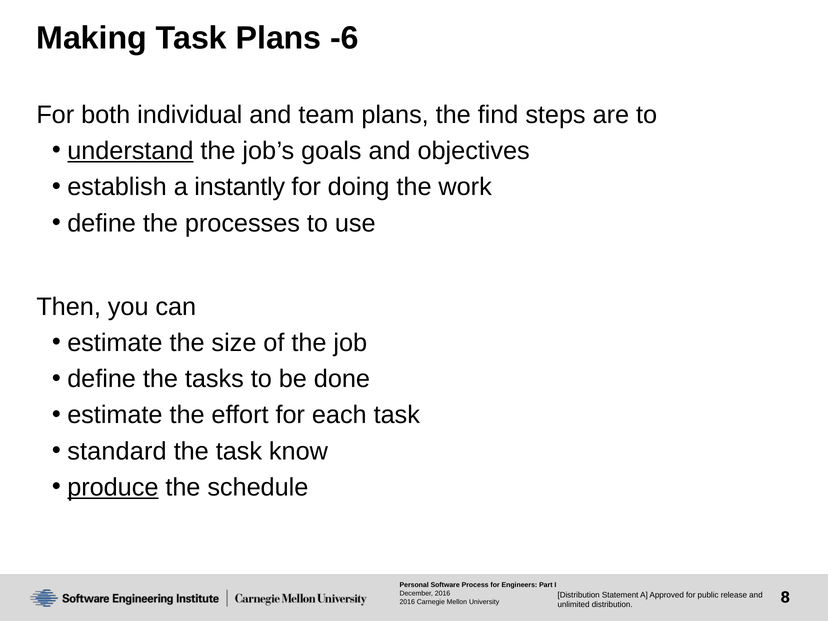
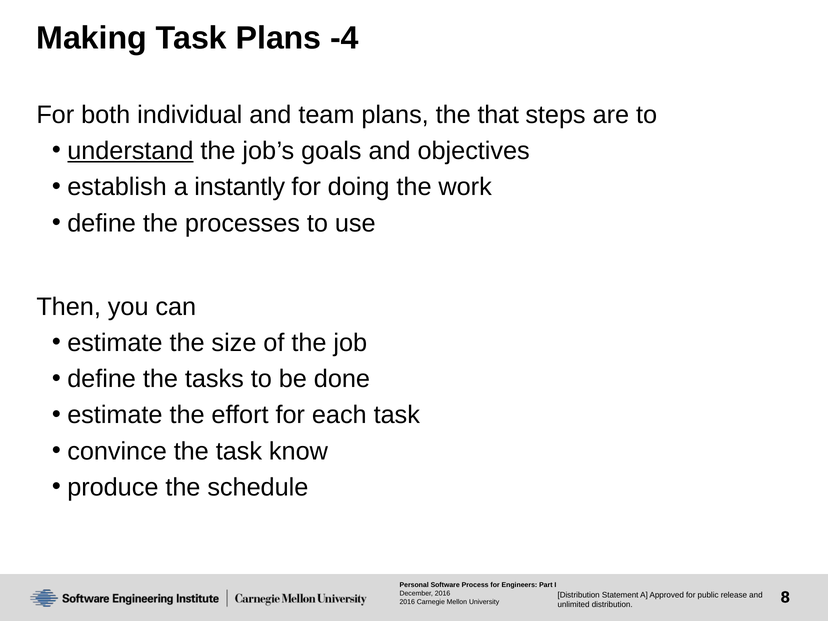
-6: -6 -> -4 (345, 38)
find: find -> that (498, 115)
standard: standard -> convince (117, 451)
produce underline: present -> none (113, 487)
